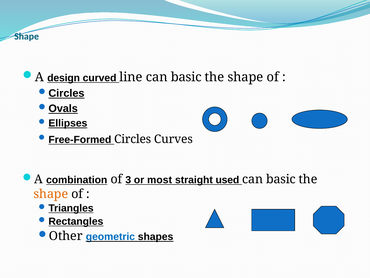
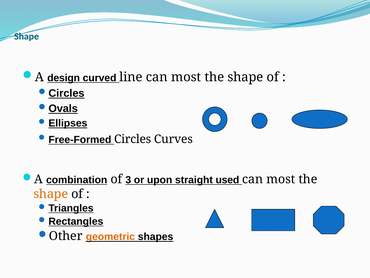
line can basic: basic -> most (186, 77)
most: most -> upon (160, 180)
basic: basic -> most (281, 179)
geometric colour: blue -> orange (110, 236)
